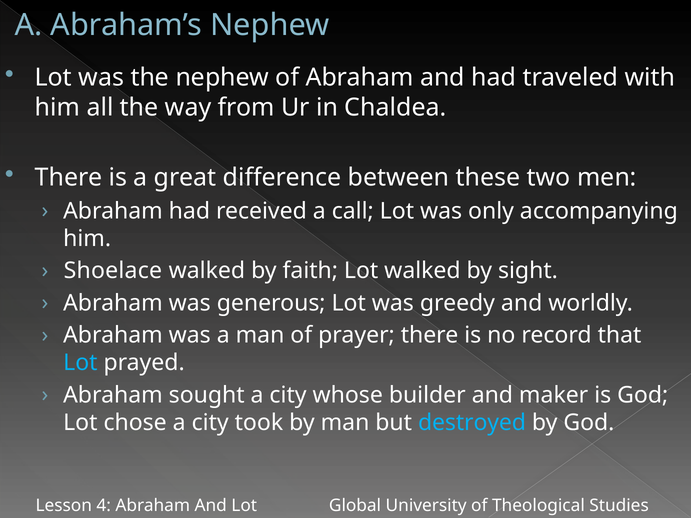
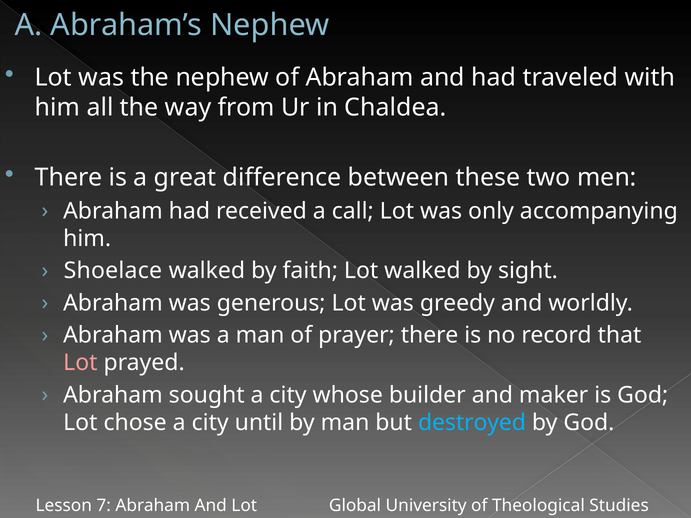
Lot colour: light blue -> pink (80, 363)
took: took -> until (259, 423)
4: 4 -> 7 (104, 506)
